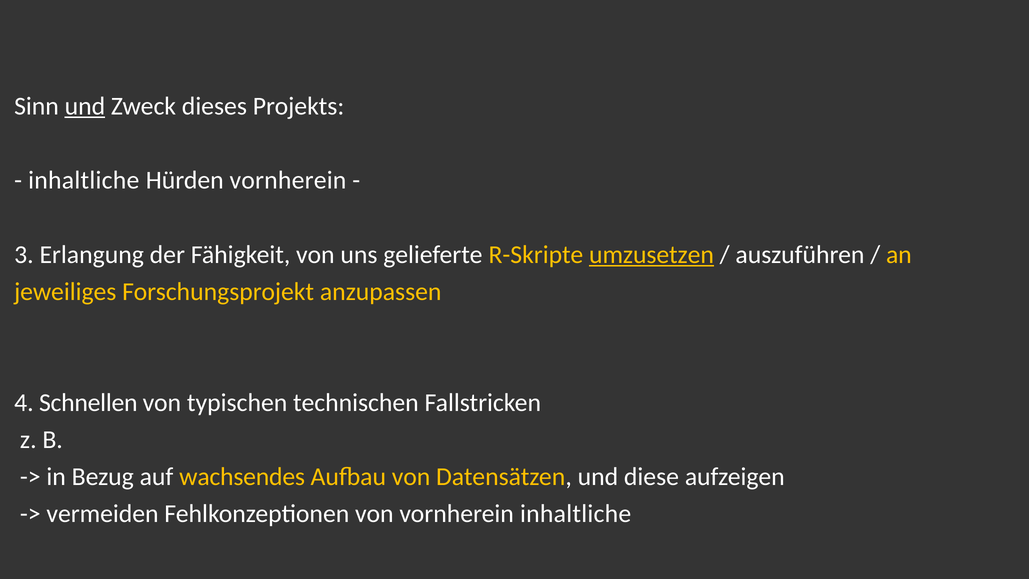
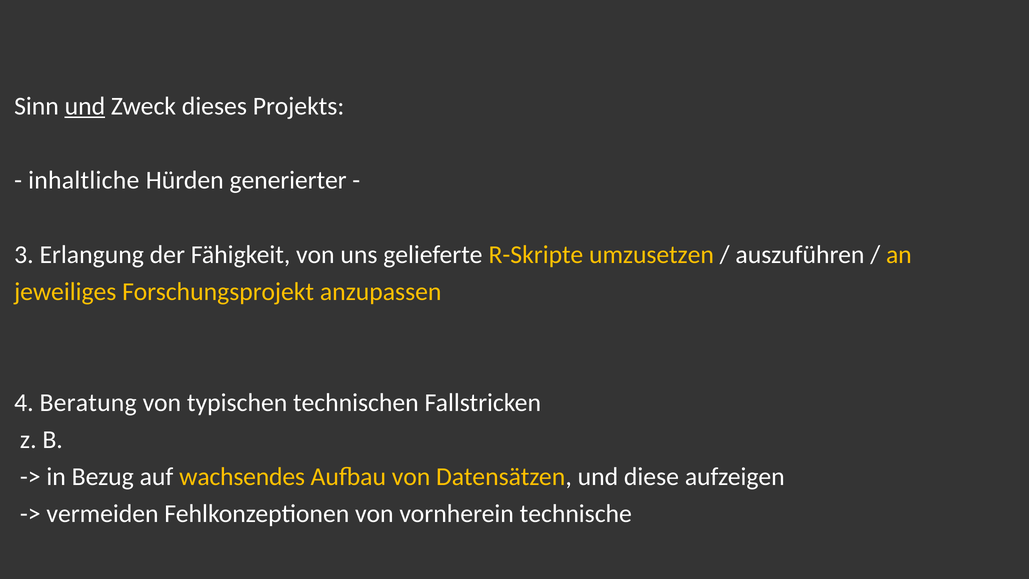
Hürden vornherein: vornherein -> generierter (288, 180)
umzusetzen underline: present -> none (651, 254)
Schnellen: Schnellen -> Beratung (88, 403)
vornherein inhaltliche: inhaltliche -> technische (576, 514)
